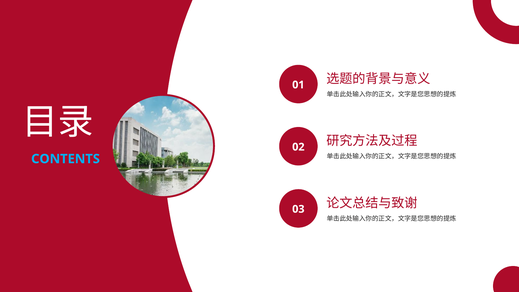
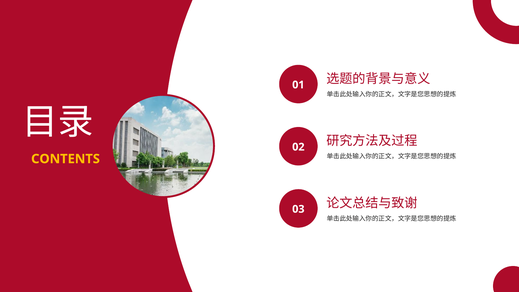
CONTENTS colour: light blue -> yellow (66, 159)
